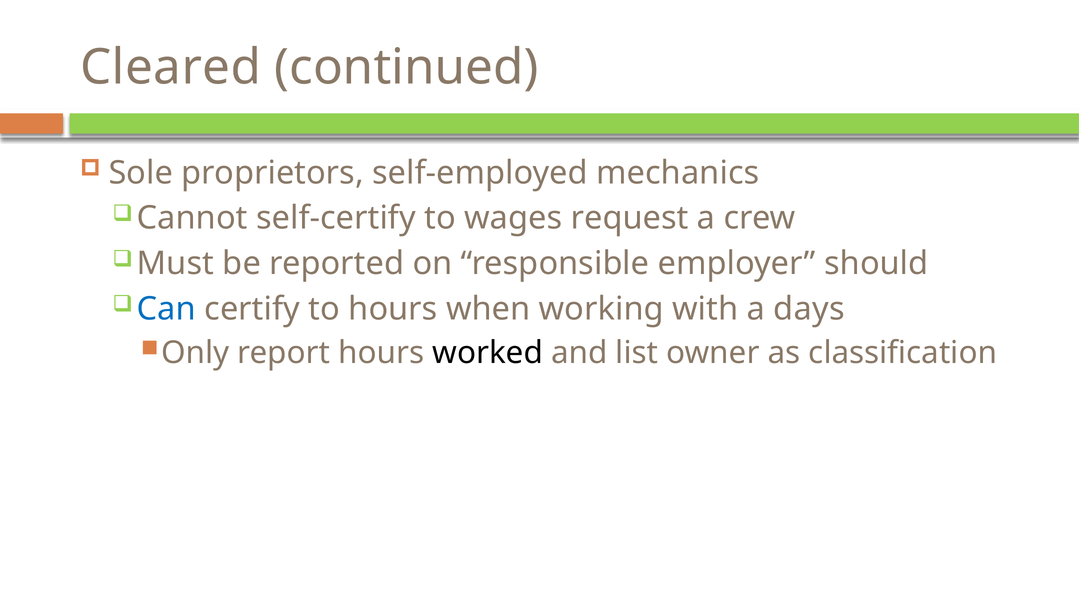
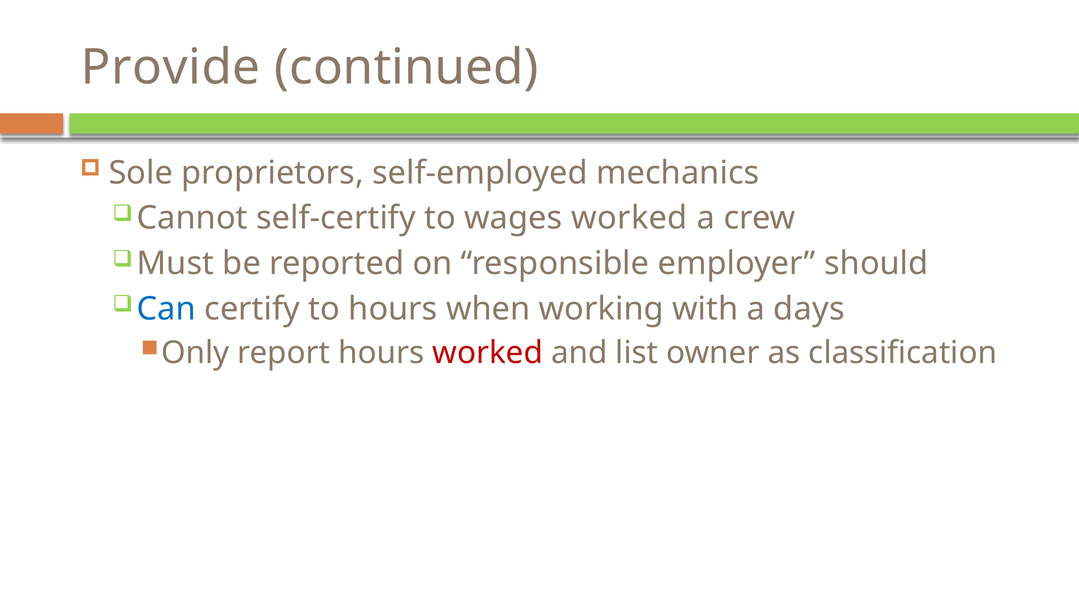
Cleared: Cleared -> Provide (171, 68)
wages request: request -> worked (629, 218)
worked colour: black -> red (488, 353)
